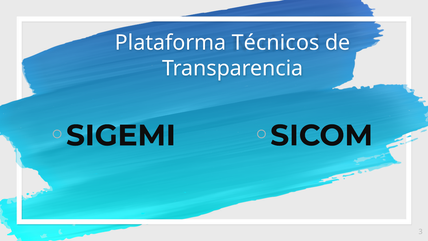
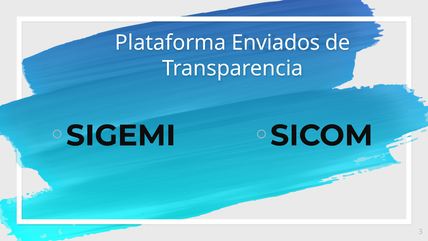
Técnicos: Técnicos -> Enviados (276, 43)
